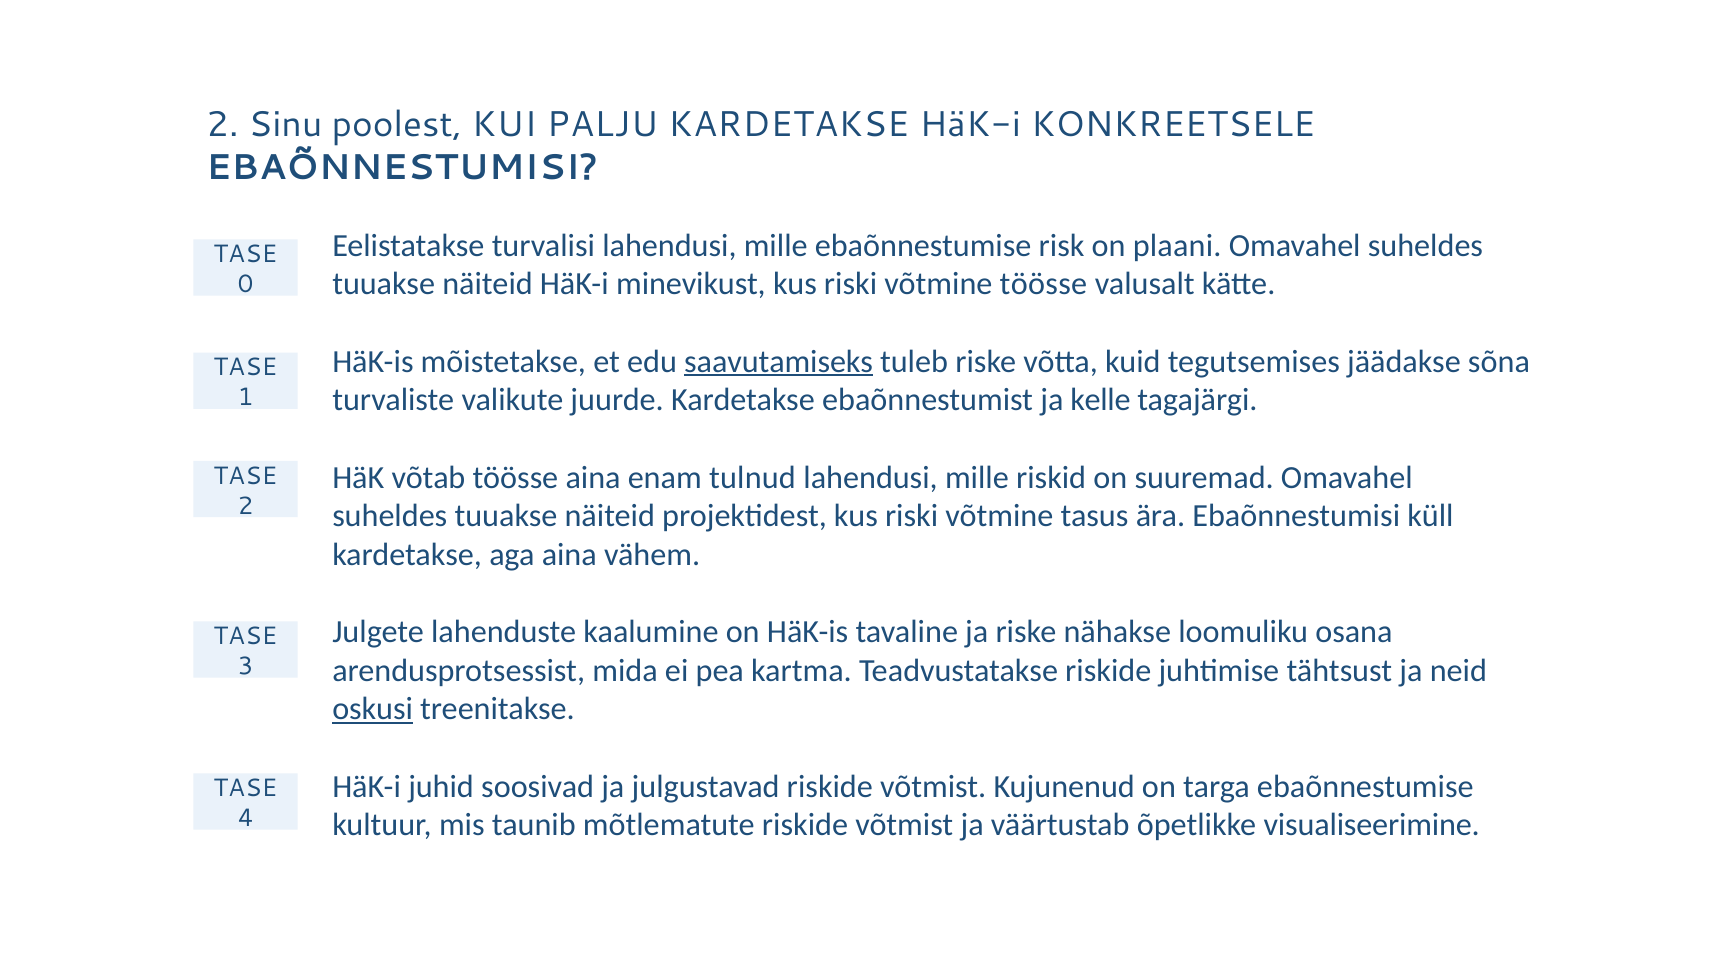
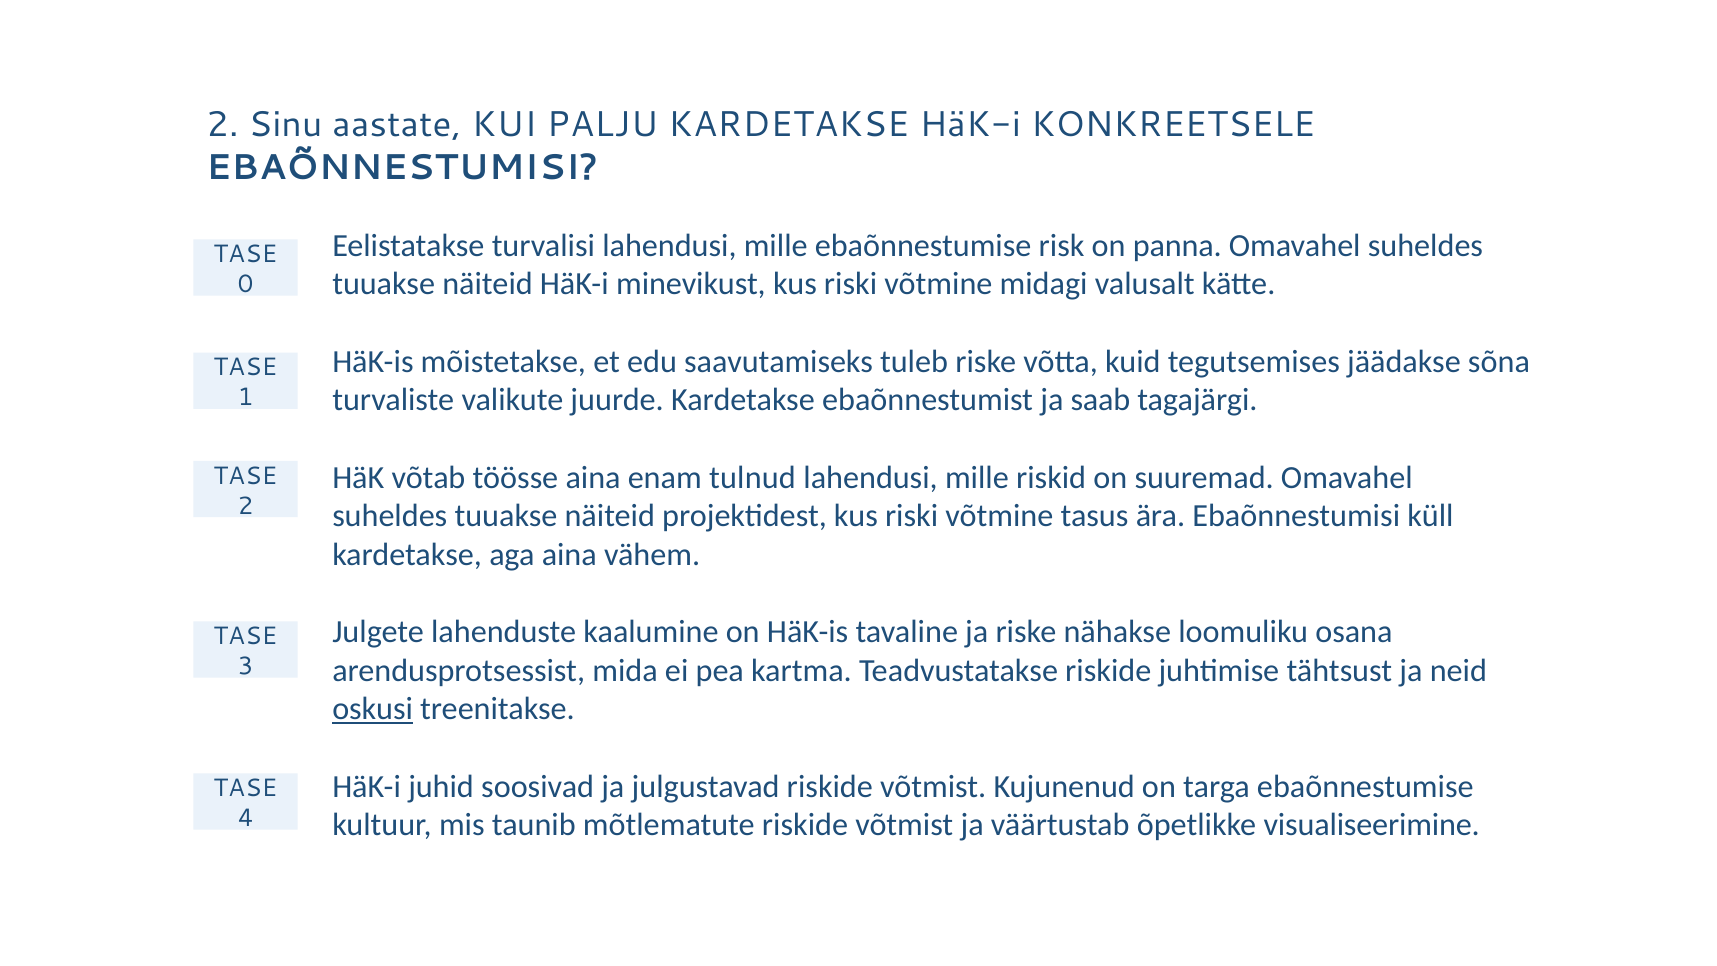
poolest: poolest -> aastate (397, 125)
plaani: plaani -> panna (1177, 246)
võtmine töösse: töösse -> midagi (1044, 284)
saavutamiseks underline: present -> none (779, 361)
kelle: kelle -> saab (1100, 400)
